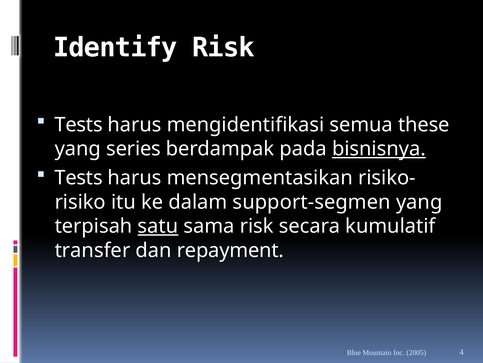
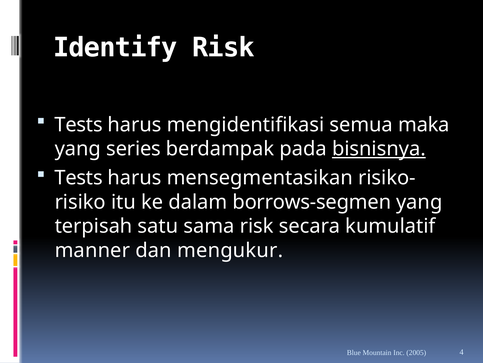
these: these -> maka (424, 125)
support-segmen: support-segmen -> borrows-segmen (312, 202)
satu underline: present -> none (158, 226)
transfer: transfer -> manner (92, 250)
repayment: repayment -> mengukur (230, 250)
